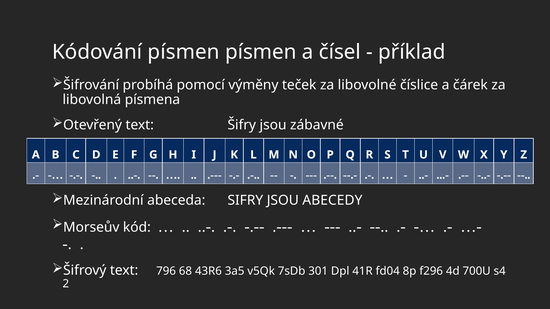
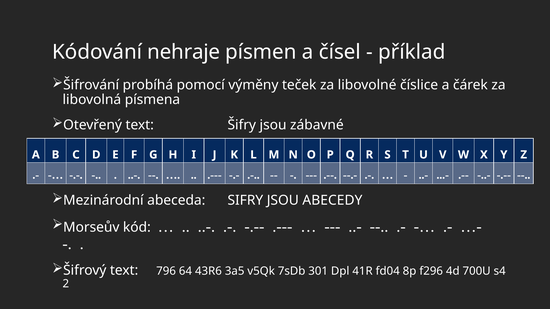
Kódování písmen: písmen -> nehraje (184, 52)
68: 68 -> 64 (185, 271)
